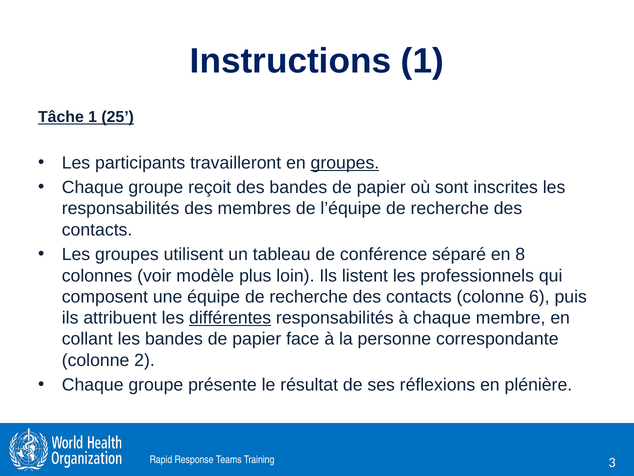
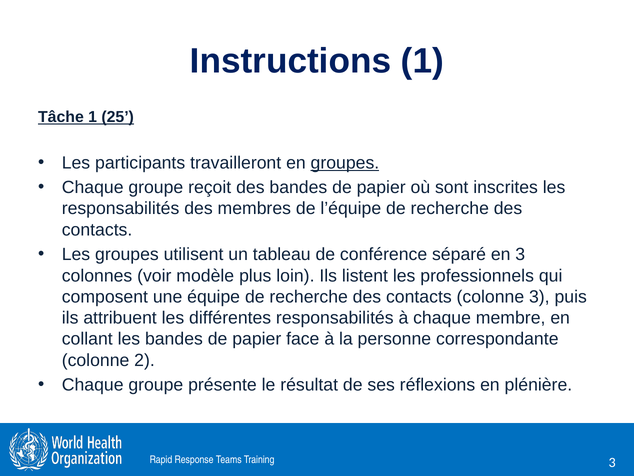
en 8: 8 -> 3 (520, 254)
colonne 6: 6 -> 3 (539, 297)
différentes underline: present -> none (230, 318)
